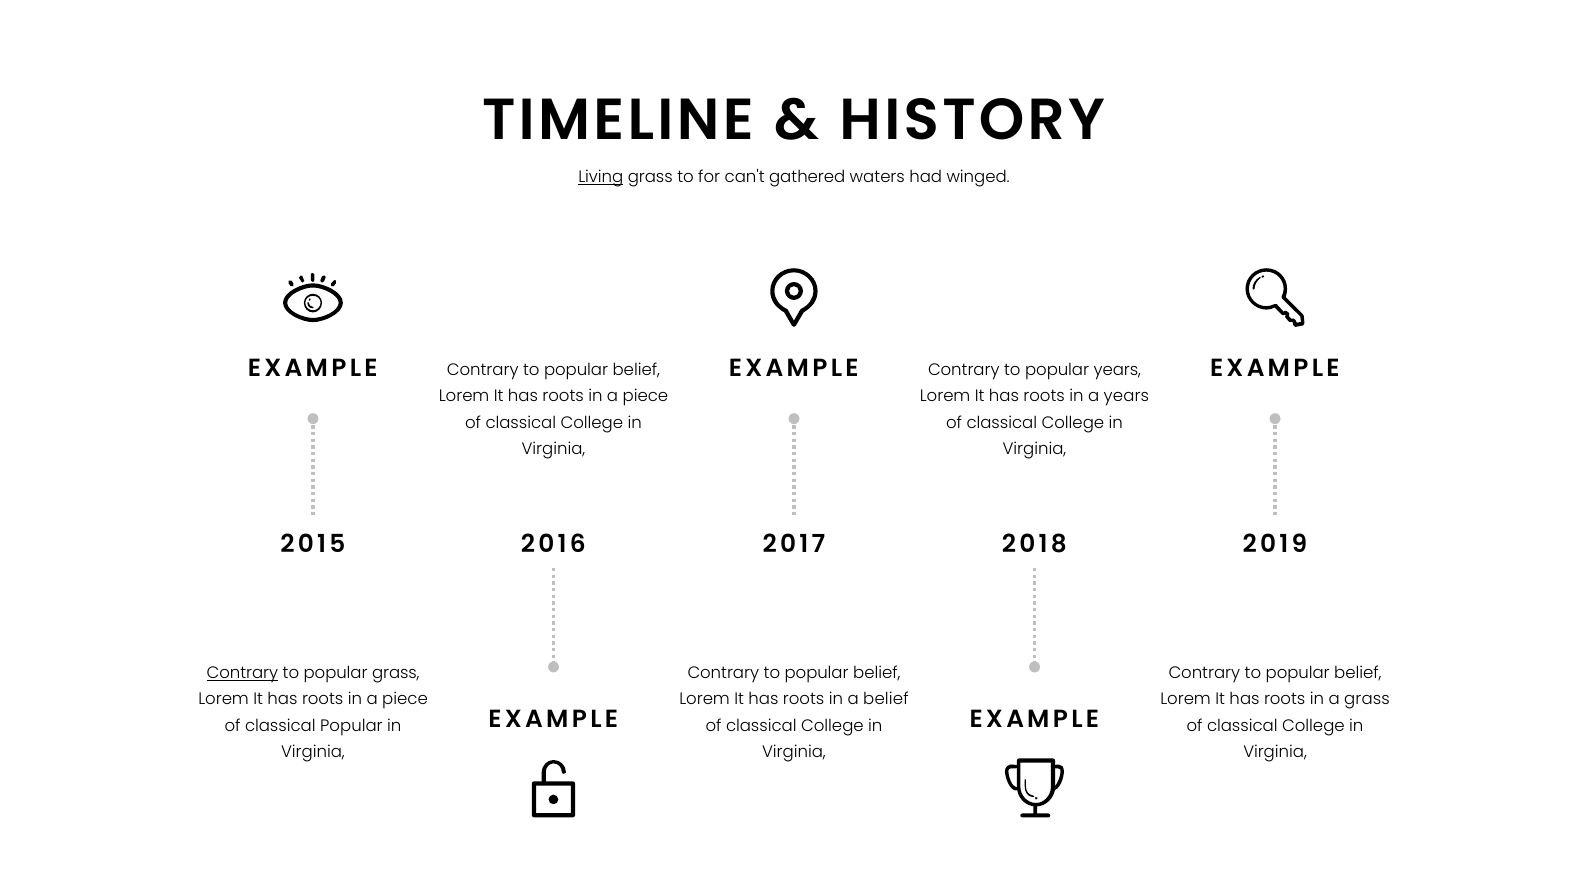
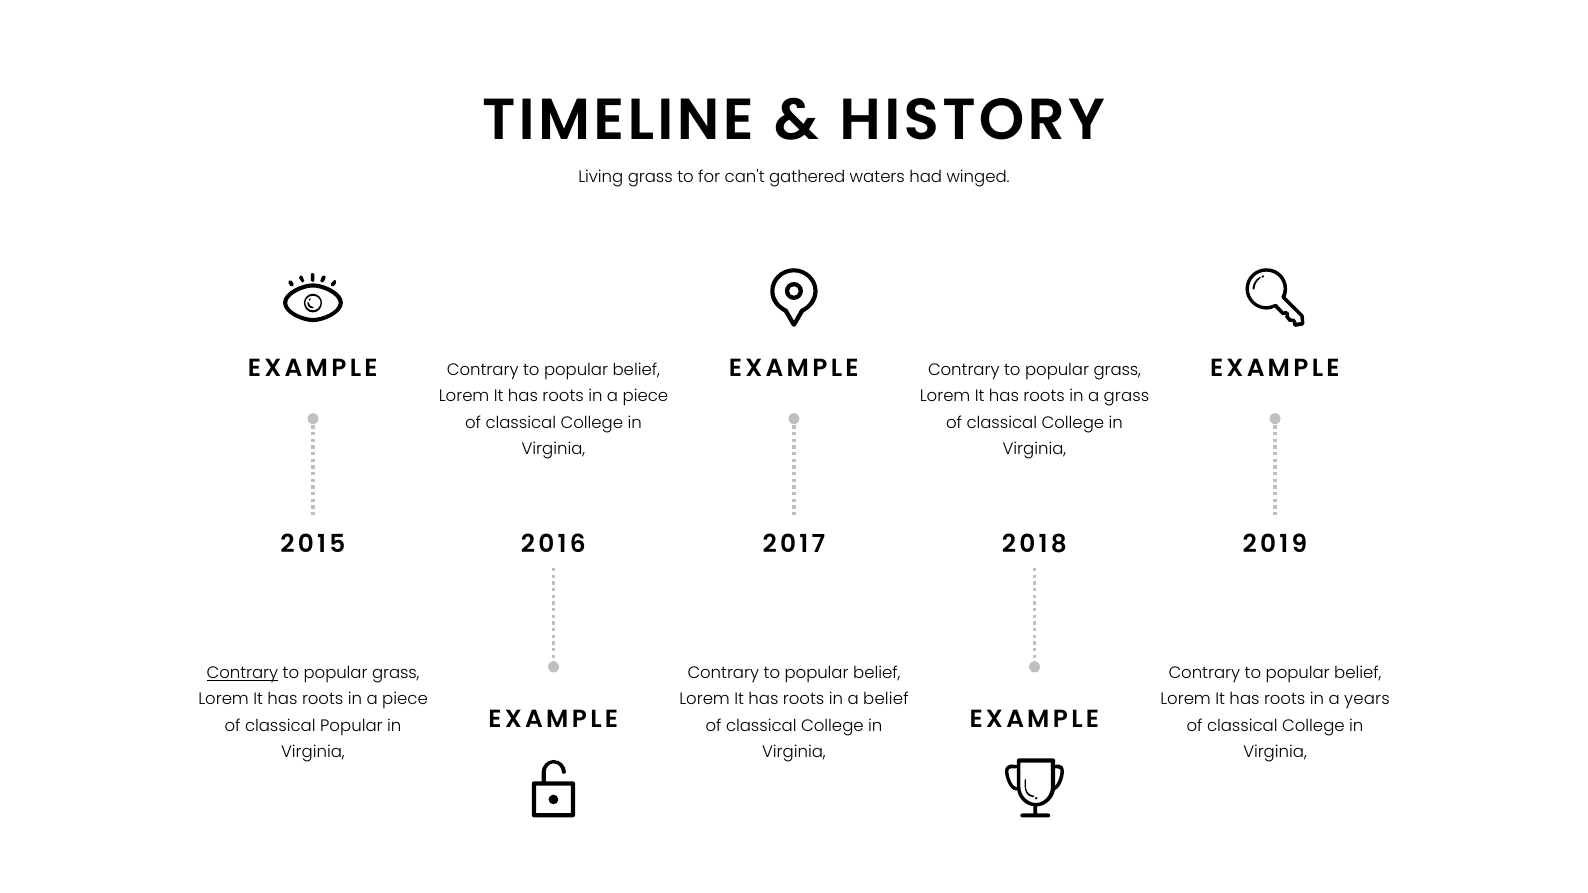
Living underline: present -> none (601, 177)
years: years -> grass (1117, 370)
a years: years -> grass (1126, 396)
a grass: grass -> years (1367, 700)
